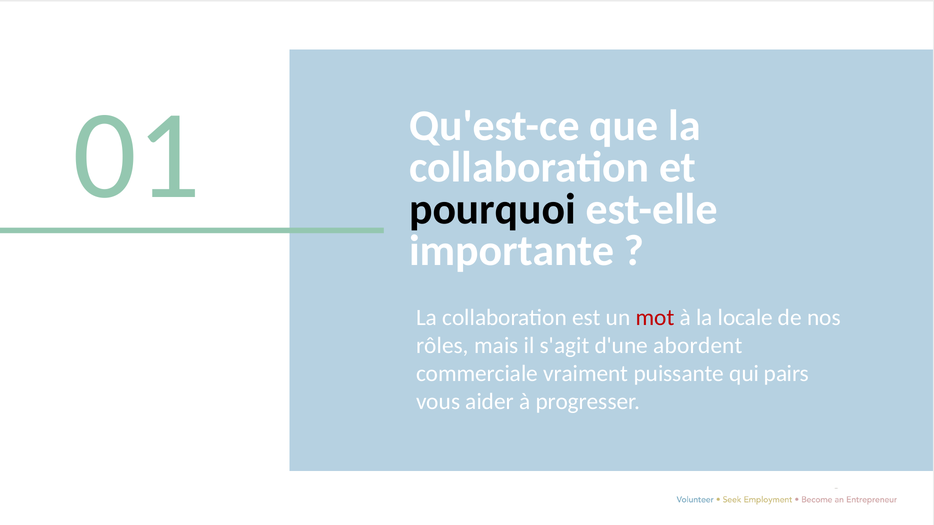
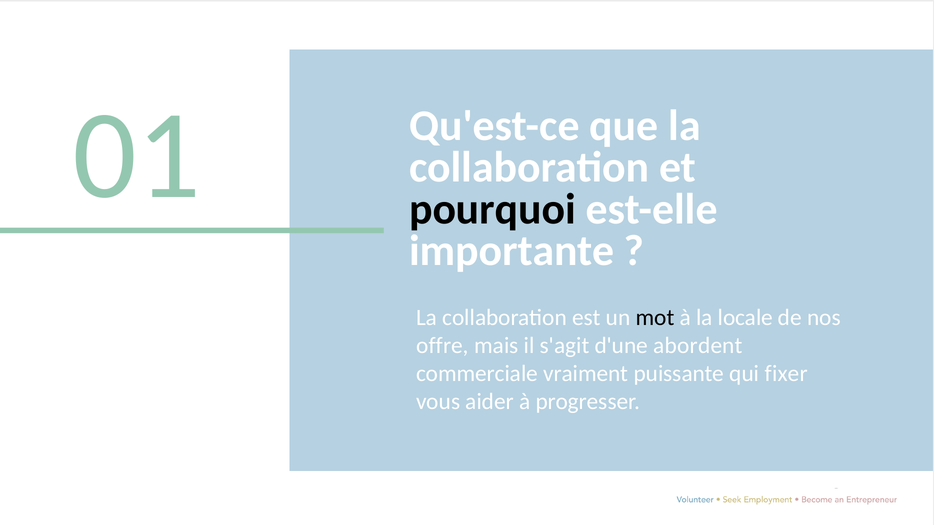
mot colour: red -> black (655, 318)
rôles: rôles -> offre (442, 346)
pairs: pairs -> fixer (786, 374)
